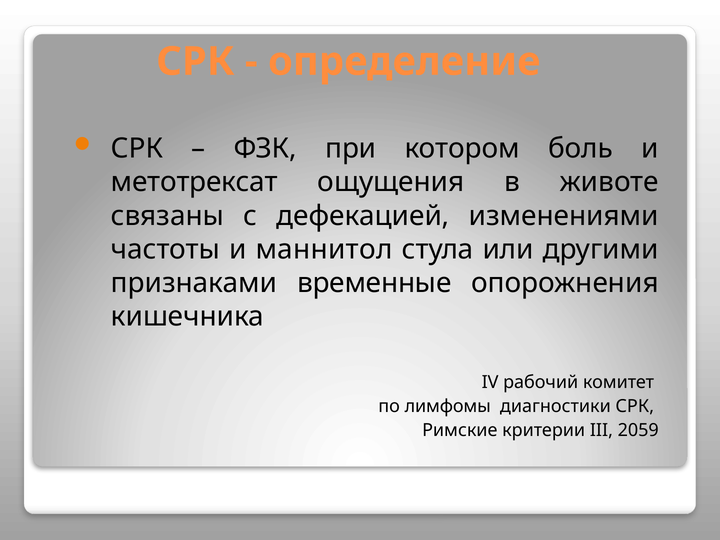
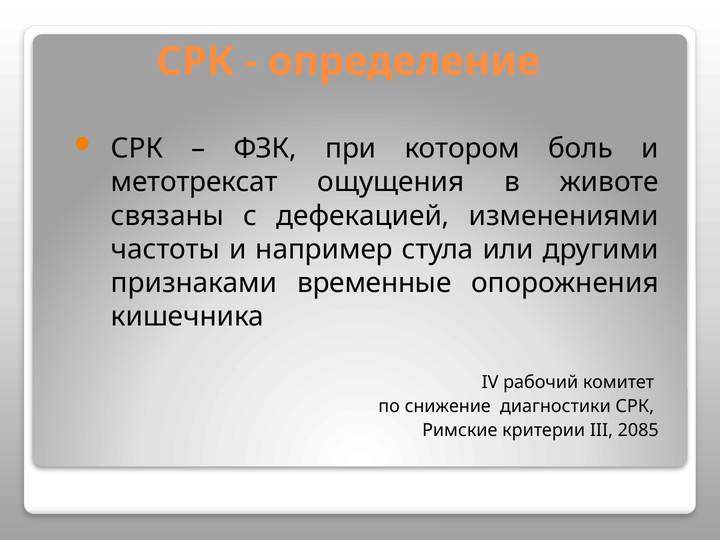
маннитол: маннитол -> например (324, 249)
лимфомы: лимфомы -> снижение (448, 406)
2059: 2059 -> 2085 (638, 430)
